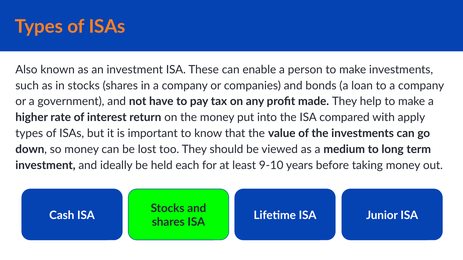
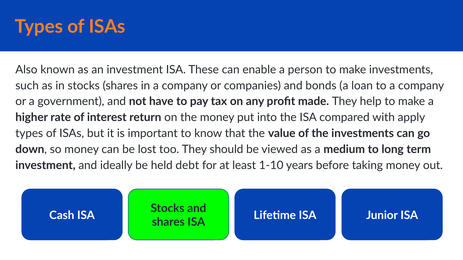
each: each -> debt (187, 166)
9-10: 9-10 -> 1-10 (271, 166)
